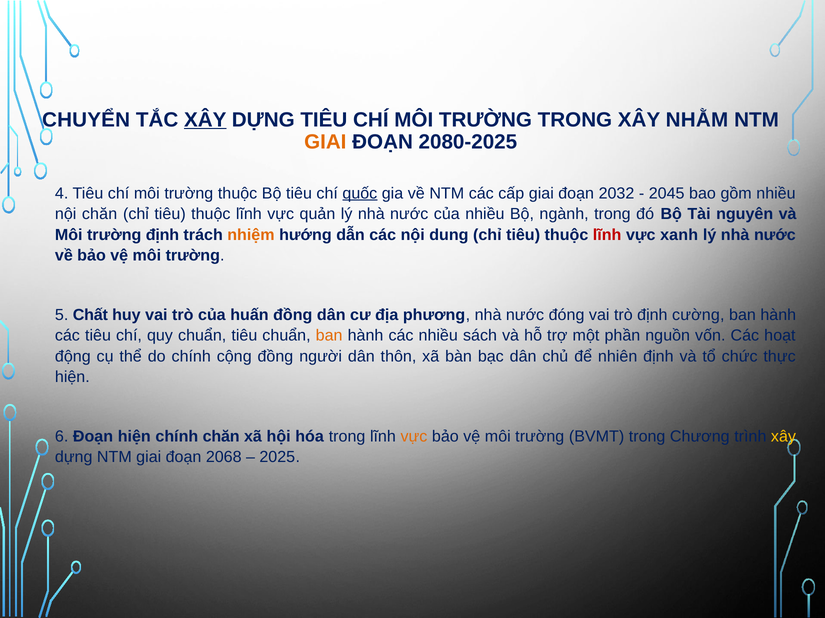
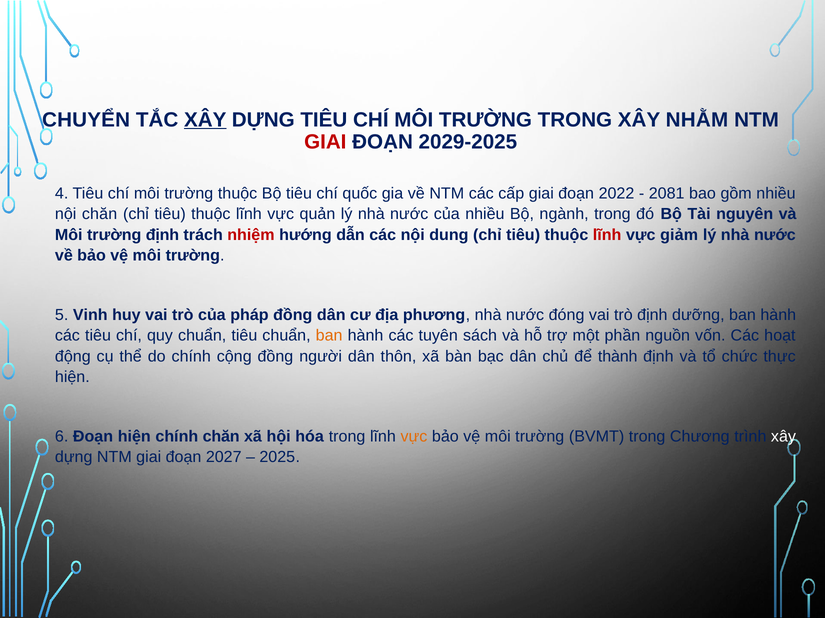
GIAI colour: orange -> red (325, 142)
2080-2025: 2080-2025 -> 2029-2025 (468, 142)
quốc underline: present -> none (360, 193)
2032: 2032 -> 2022 (616, 193)
2045: 2045 -> 2081 (667, 193)
nhiệm colour: orange -> red (251, 235)
xanh: xanh -> giảm (679, 235)
Chất: Chất -> Vinh (90, 315)
huấn: huấn -> pháp (249, 315)
cường: cường -> dưỡng (698, 315)
các nhiều: nhiều -> tuyên (438, 336)
nhiên: nhiên -> thành (618, 357)
xây colour: yellow -> white (783, 437)
2068: 2068 -> 2027 (224, 458)
